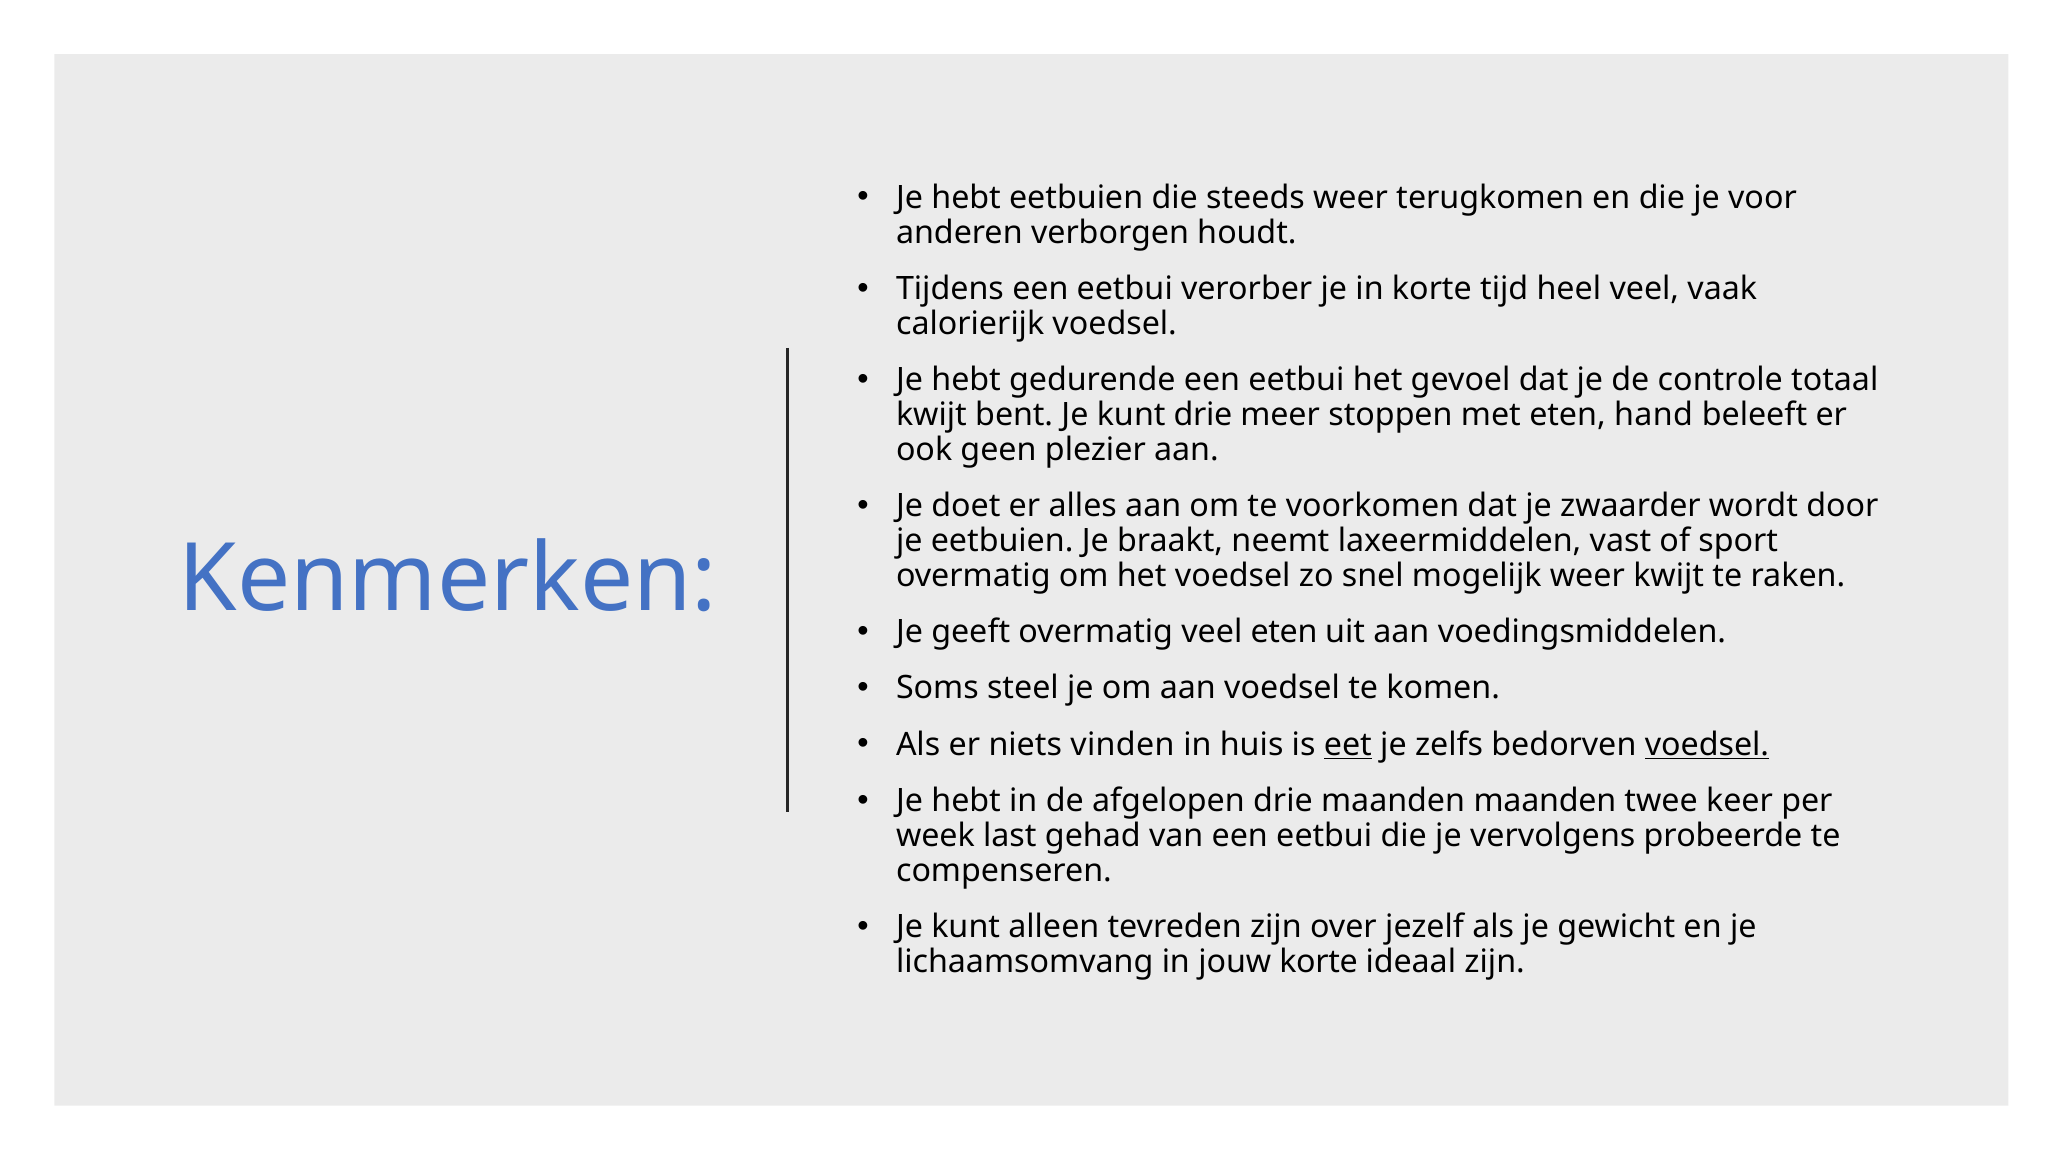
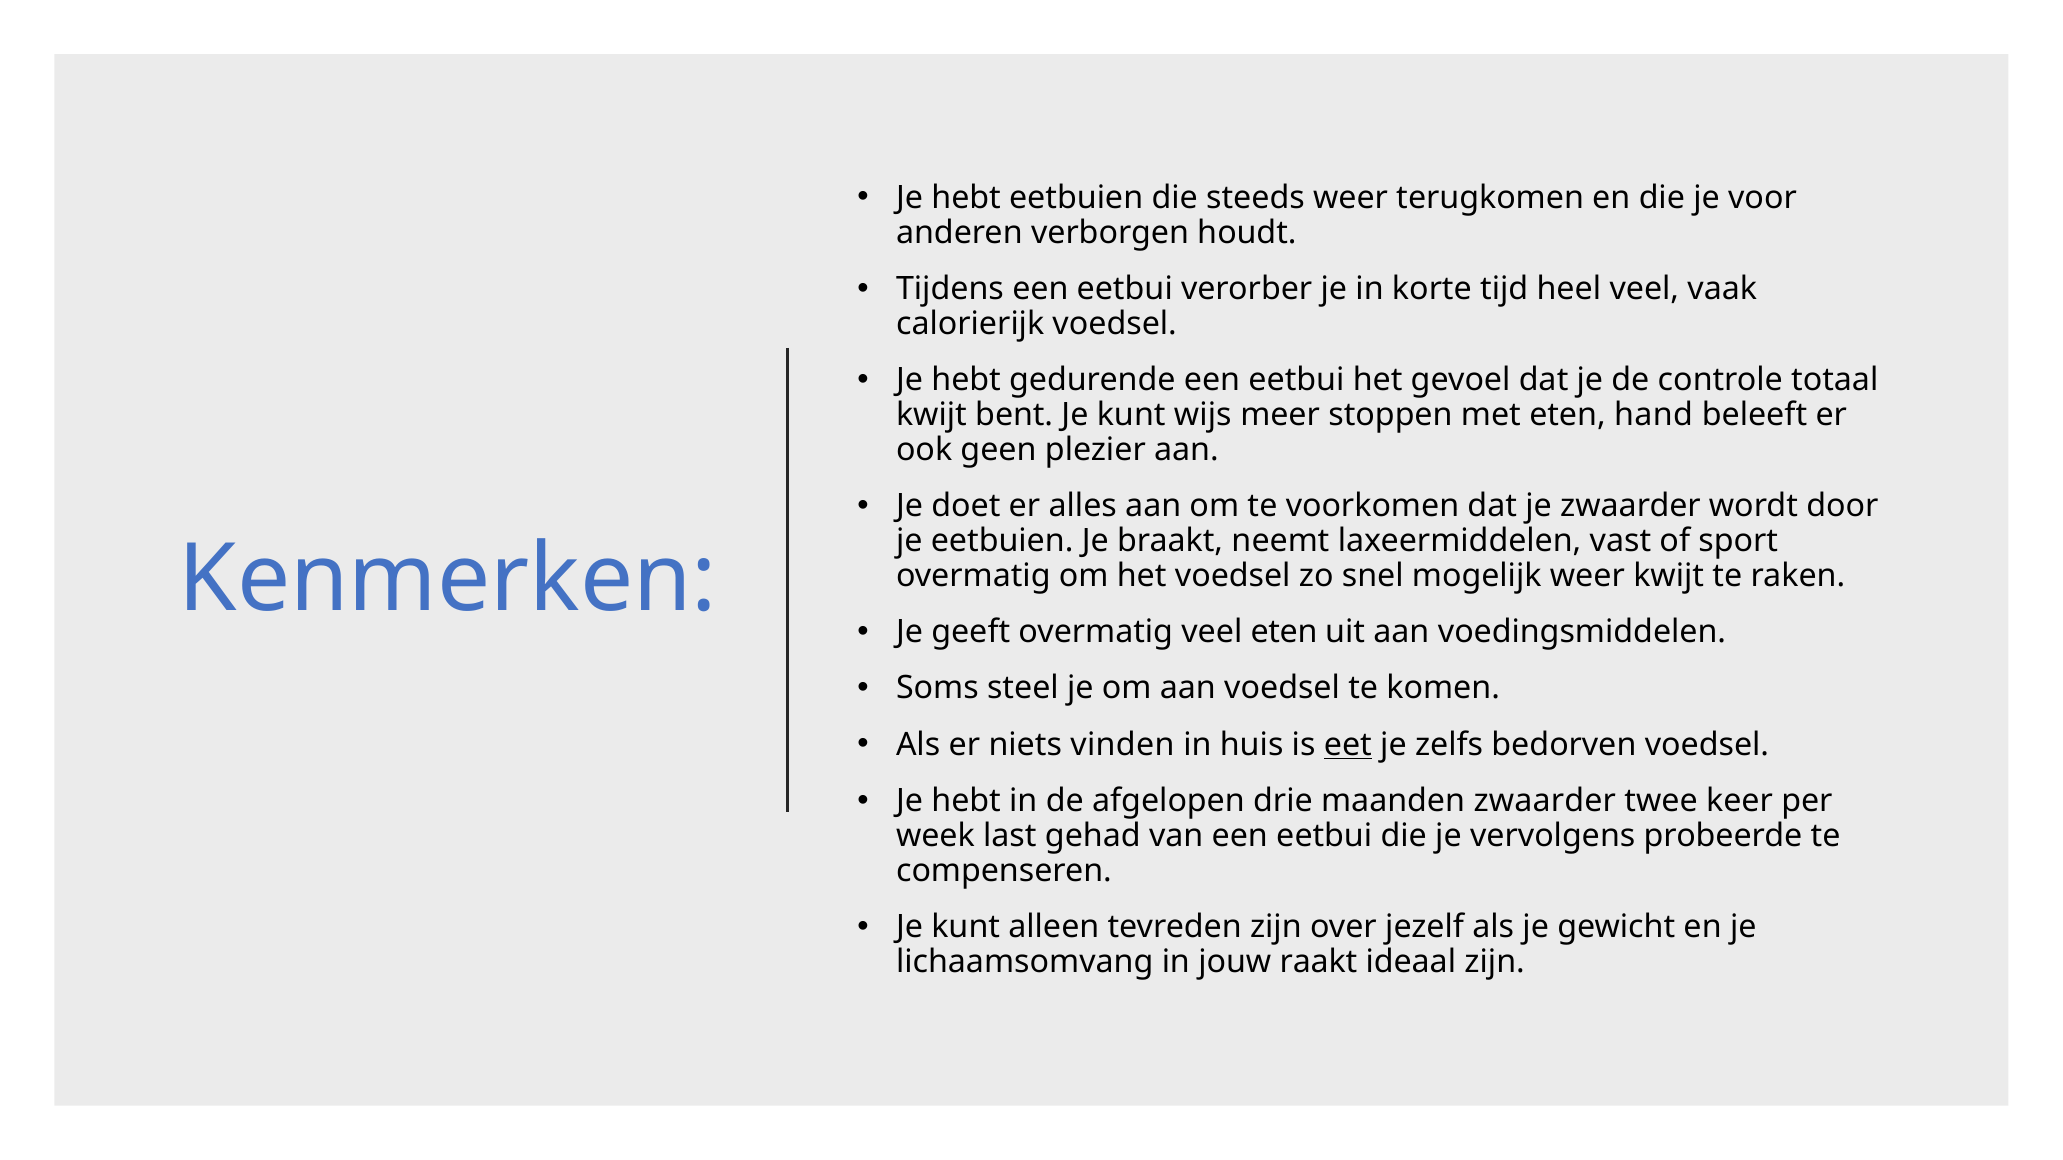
kunt drie: drie -> wijs (1203, 415)
voedsel underline: present -> none (1707, 745)
maanden maanden: maanden -> zwaarder (1545, 801)
jouw korte: korte -> raakt (1318, 962)
